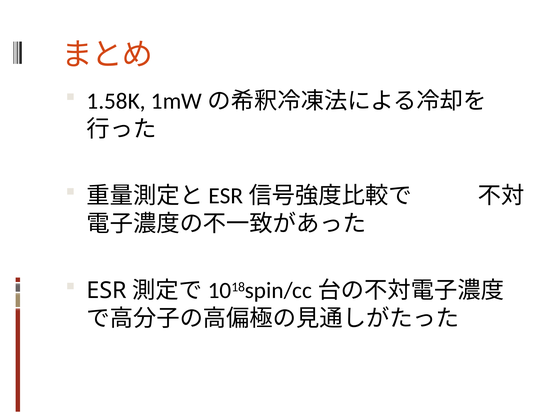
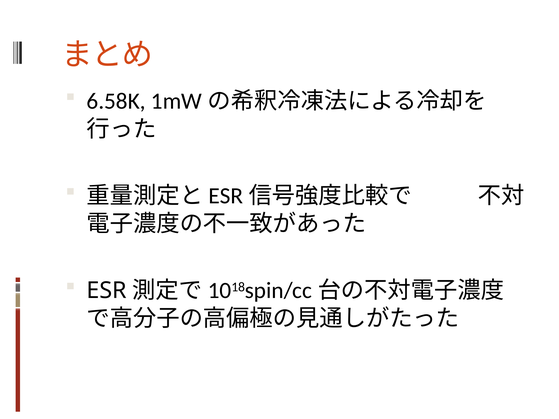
1.58K: 1.58K -> 6.58K (116, 101)
